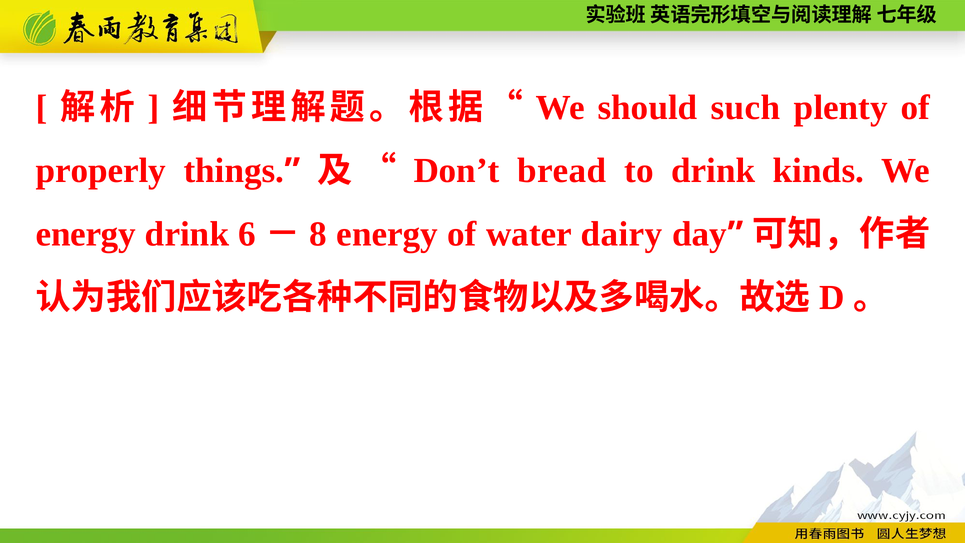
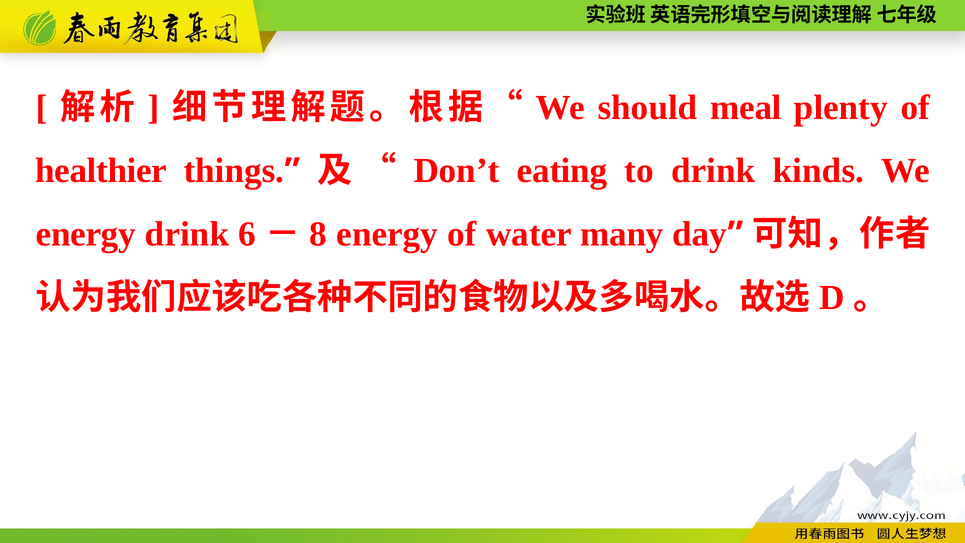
such: such -> meal (746, 107)
properly: properly -> healthier (101, 171)
bread: bread -> eating (562, 171)
dairy: dairy -> many (622, 234)
